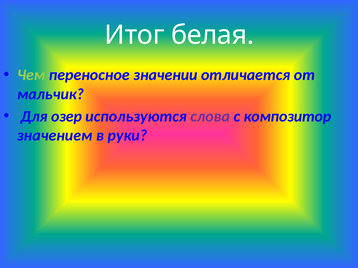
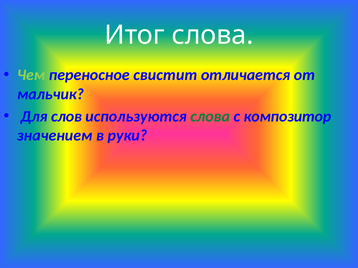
Итог белая: белая -> слова (213, 35)
значении: значении -> свистит (165, 75)
озер: озер -> слов (67, 116)
слова colour: purple -> green (210, 116)
